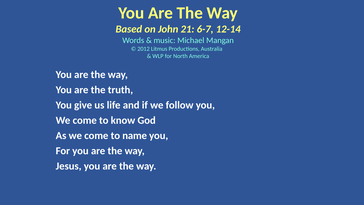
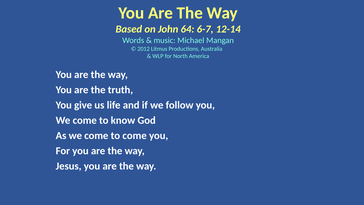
21: 21 -> 64 (188, 29)
to name: name -> come (135, 135)
